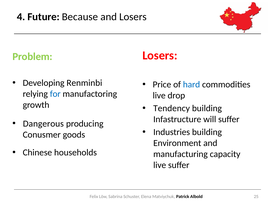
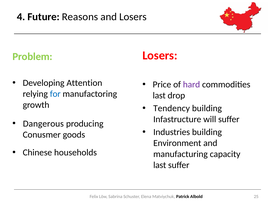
Because: Because -> Reasons (80, 17)
Renminbi: Renminbi -> Attention (84, 83)
hard colour: blue -> purple (191, 85)
live: live -> last (159, 96)
live: live -> last (160, 165)
